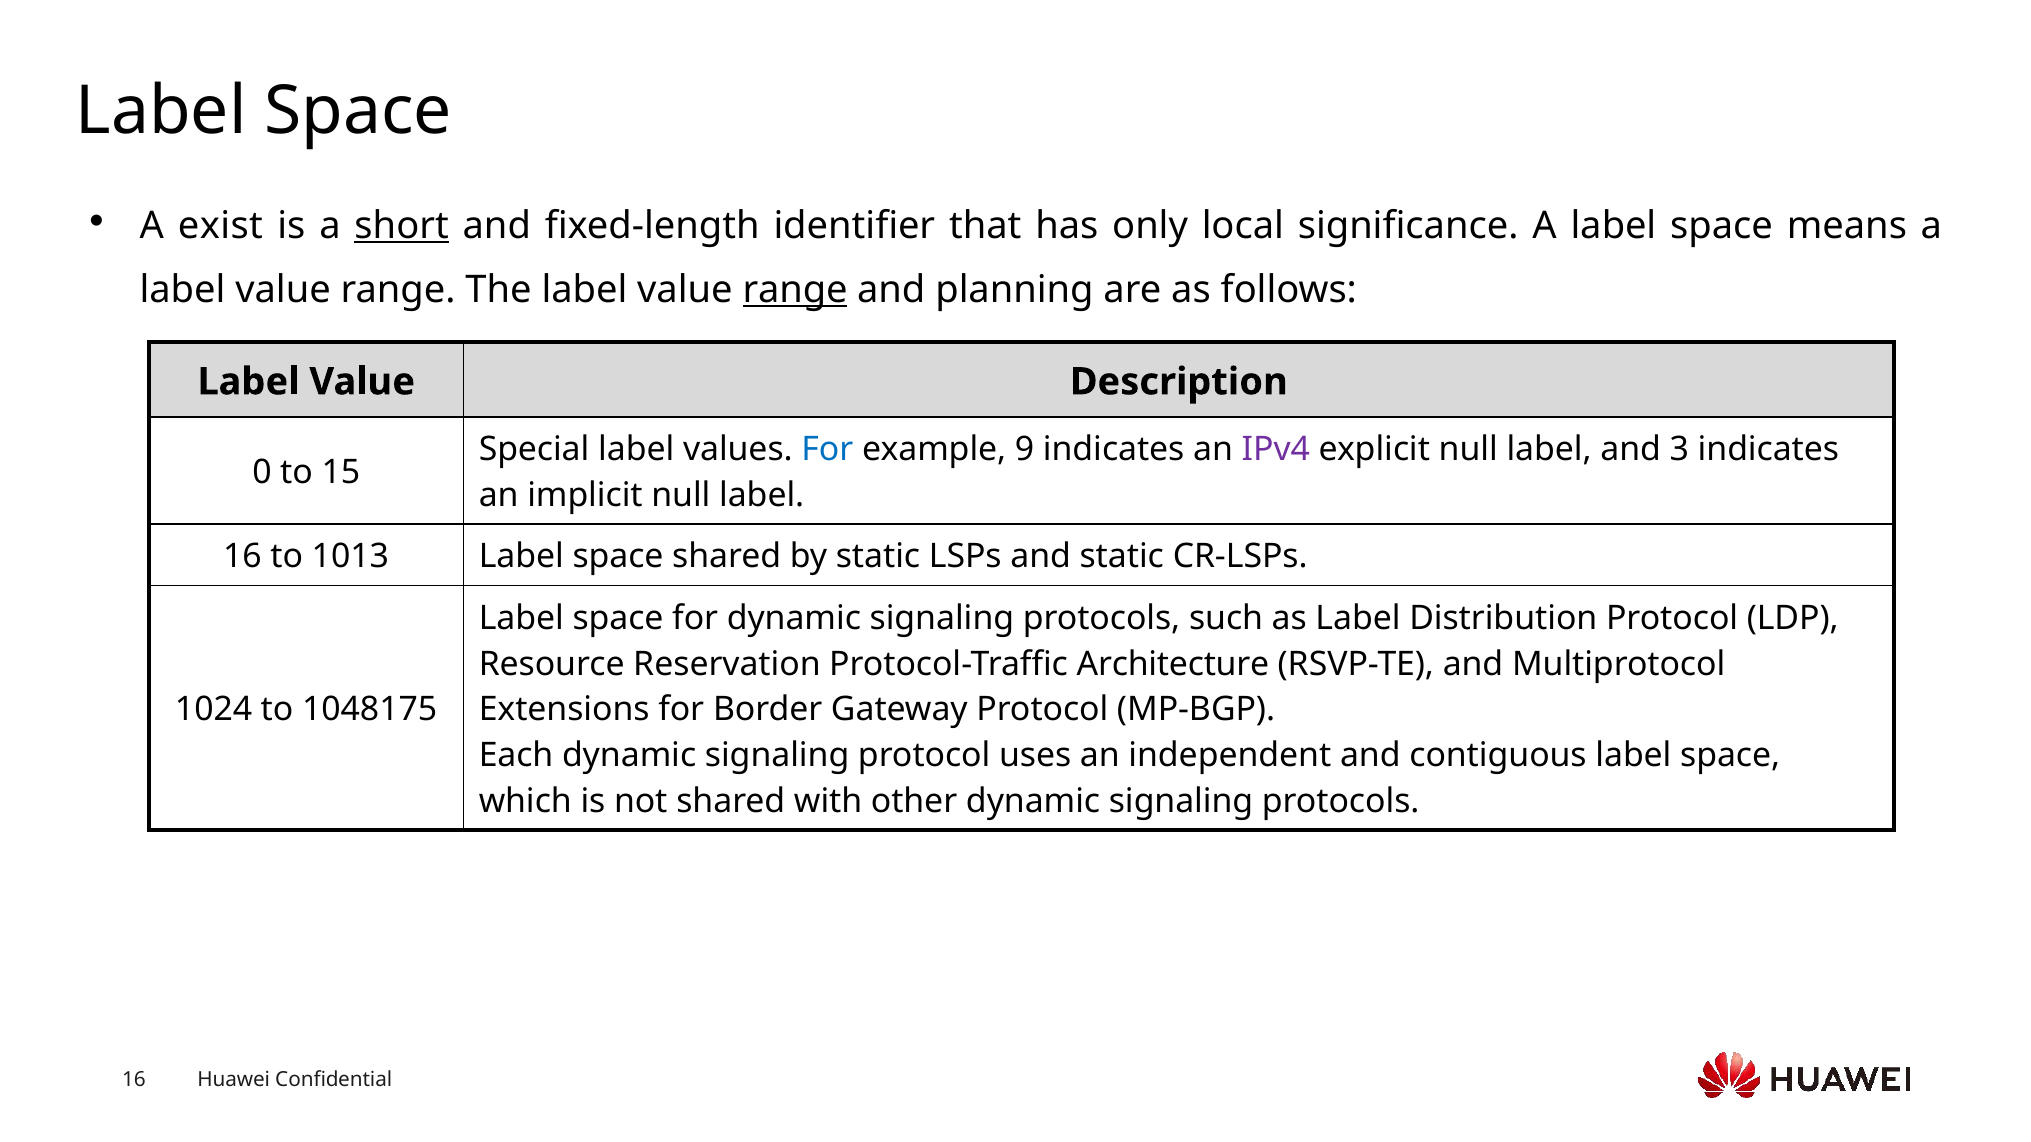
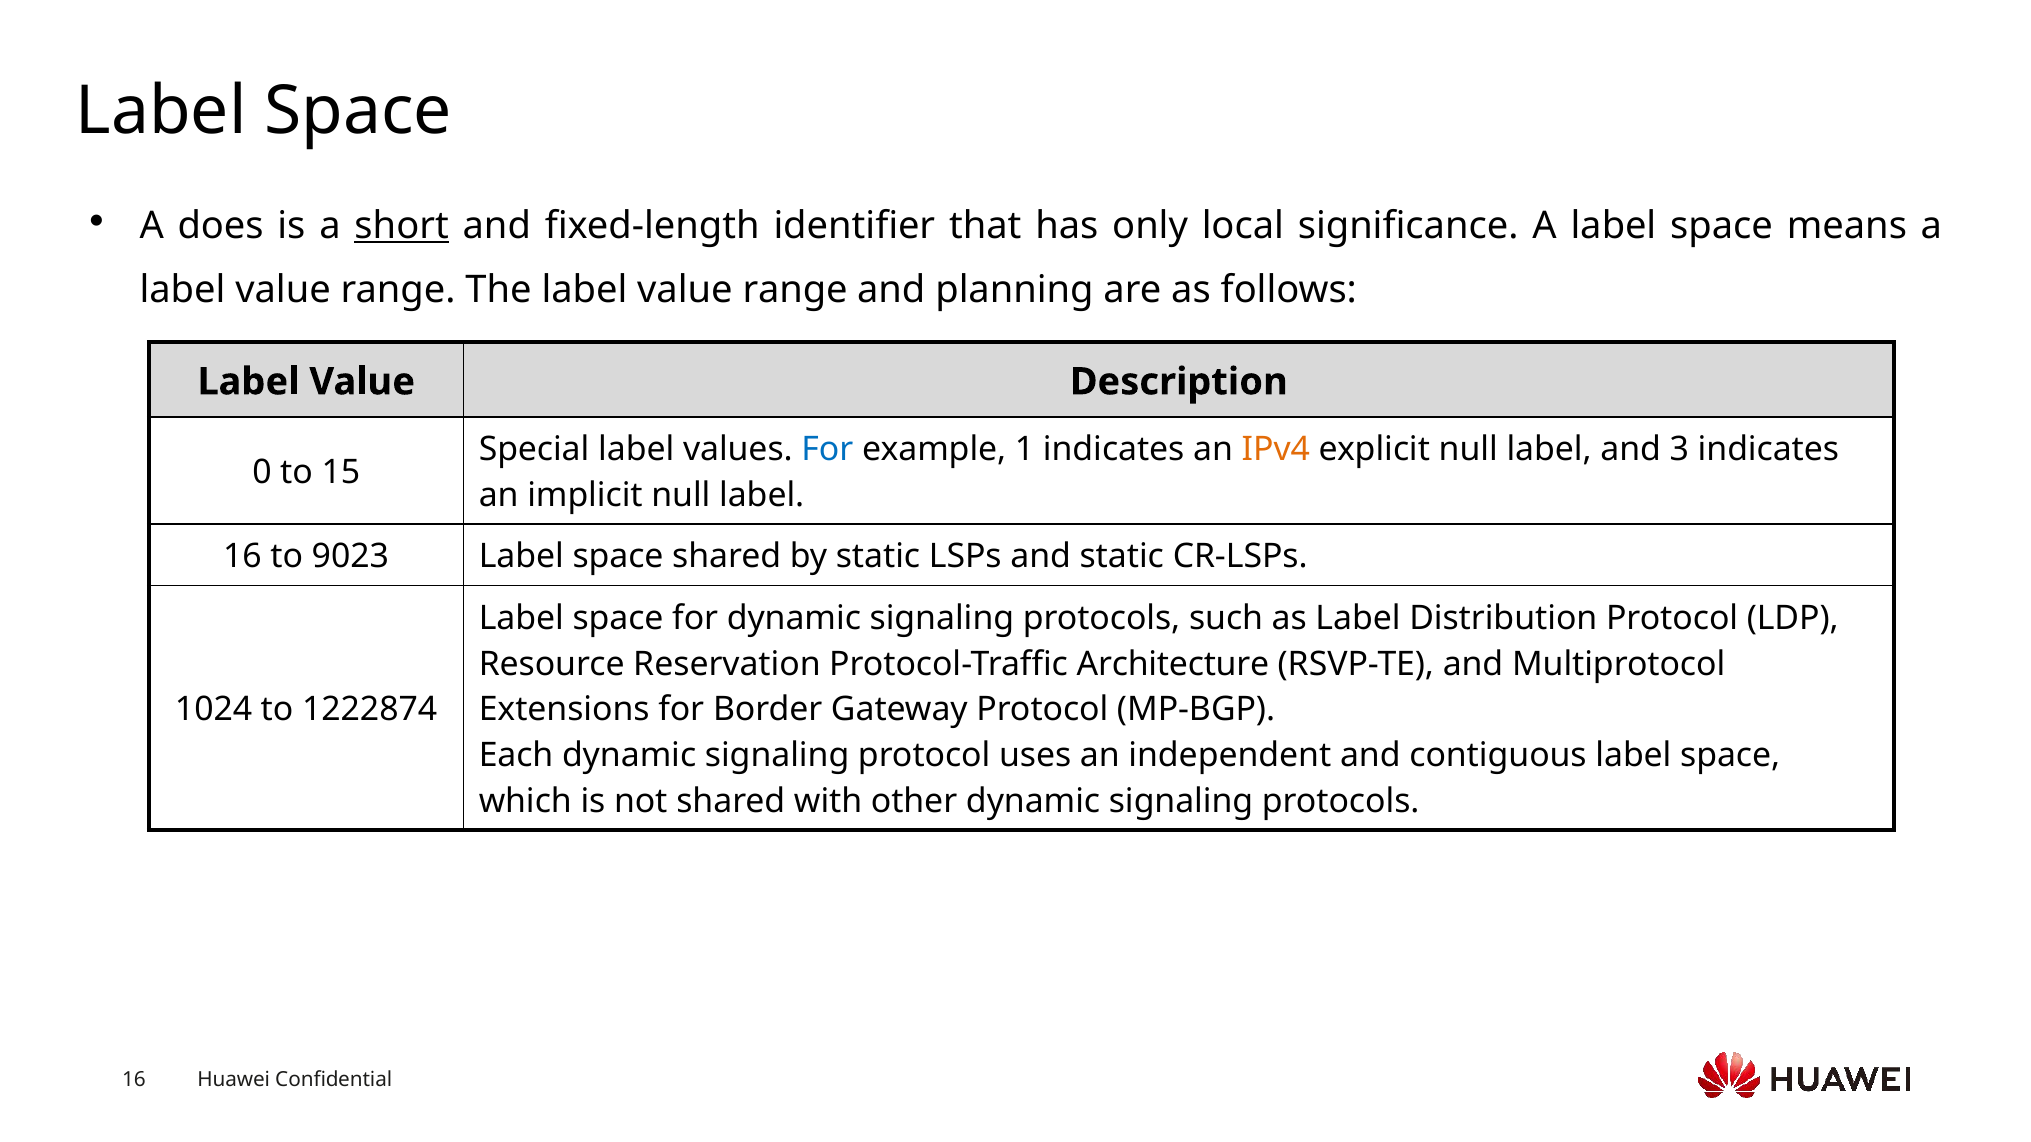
exist: exist -> does (221, 226)
range underline: present -> none (795, 290)
9: 9 -> 1 (1025, 450)
IPv4 colour: purple -> orange (1276, 450)
1013: 1013 -> 9023 (350, 557)
1048175: 1048175 -> 1222874 (370, 710)
